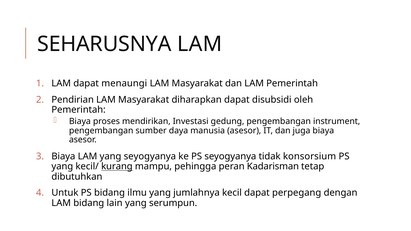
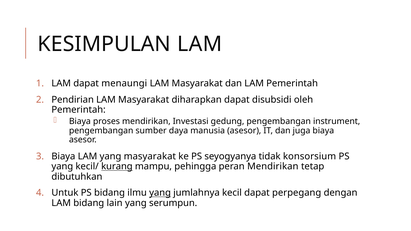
SEHARUSNYA: SEHARUSNYA -> KESIMPULAN (104, 44)
yang seyogyanya: seyogyanya -> masyarakat (150, 156)
peran Kadarisman: Kadarisman -> Mendirikan (273, 167)
yang underline: none -> present (160, 193)
